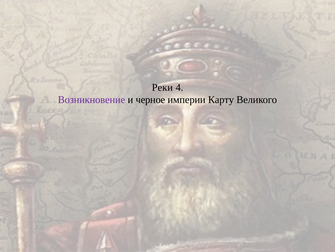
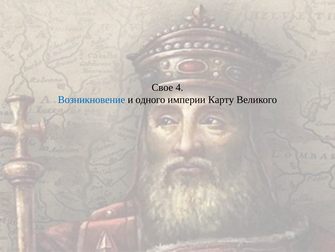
Реки: Реки -> Свое (162, 87)
Возникновение colour: purple -> blue (92, 100)
черное: черное -> одного (150, 100)
